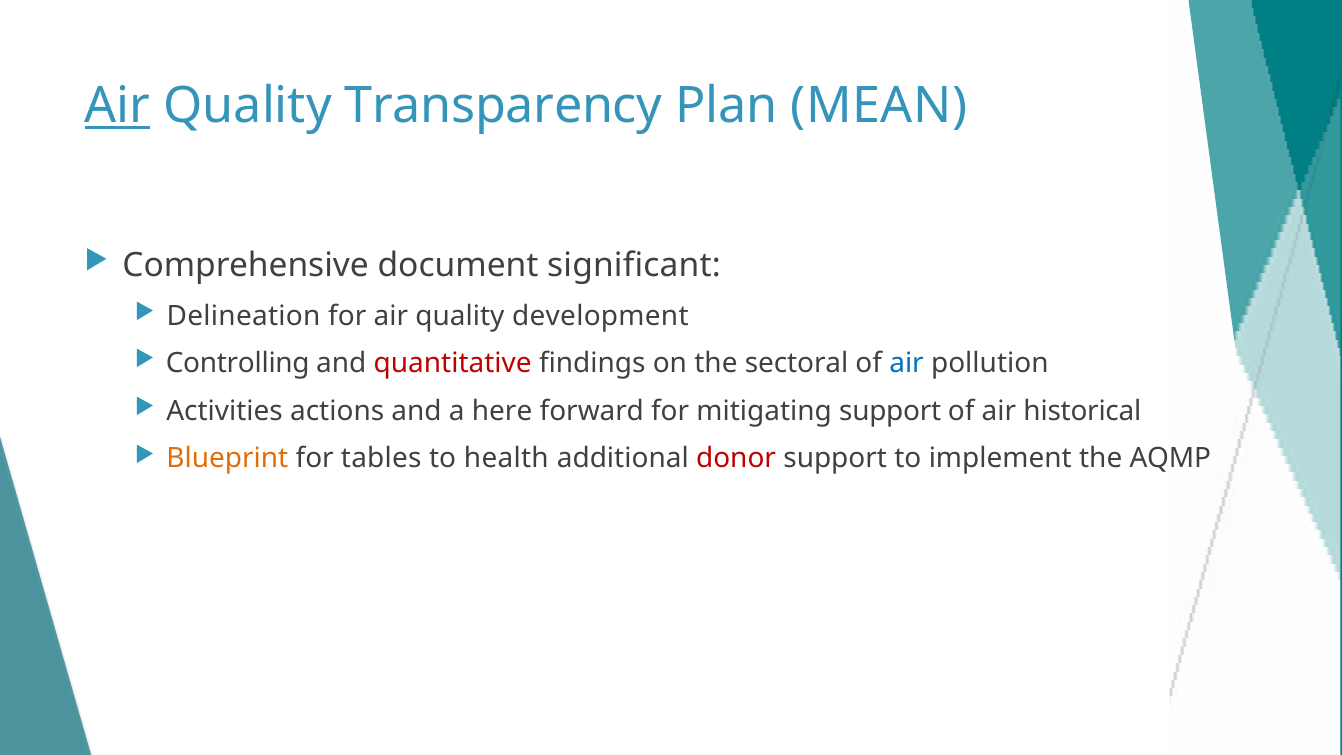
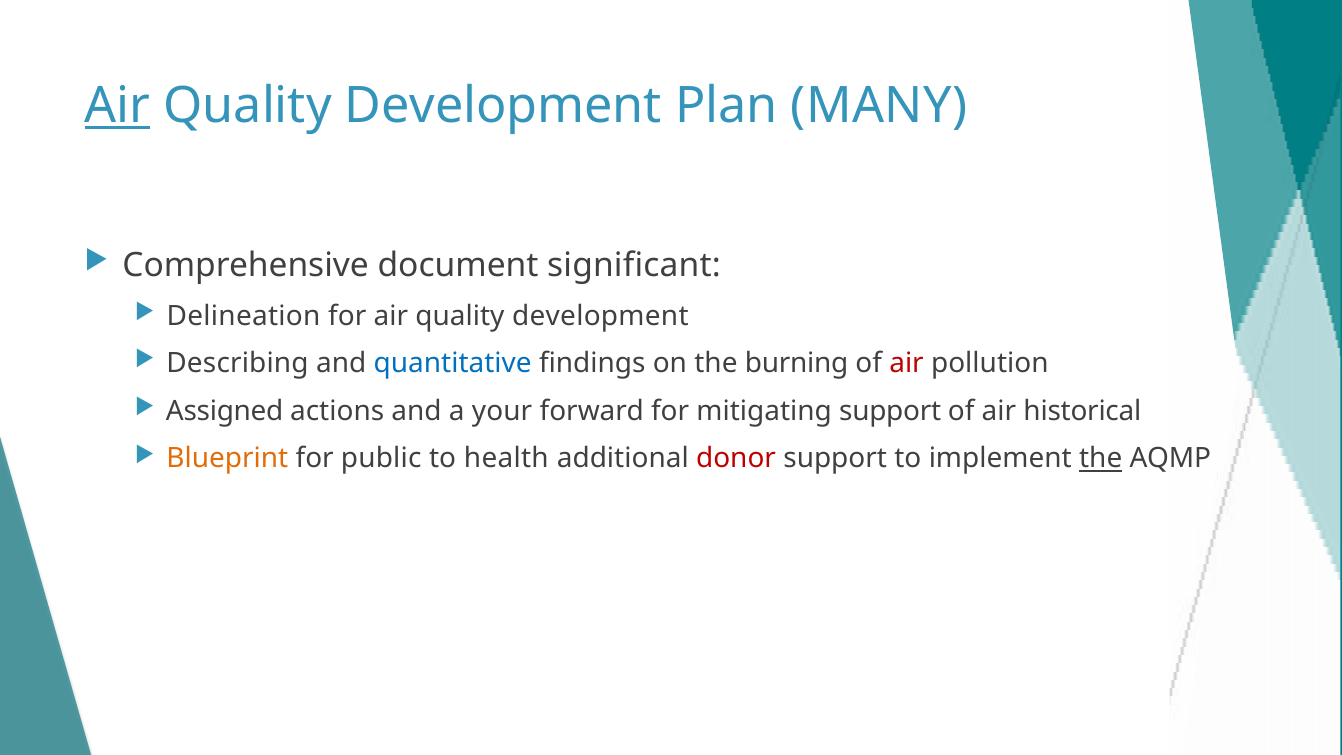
Transparency: Transparency -> Development (503, 106)
MEAN: MEAN -> MANY (879, 106)
Controlling: Controlling -> Describing (238, 363)
quantitative colour: red -> blue (453, 363)
sectoral: sectoral -> burning (797, 363)
air colour: blue -> red (907, 363)
Activities: Activities -> Assigned (225, 411)
here: here -> your (502, 411)
tables: tables -> public (381, 459)
the underline: none -> present (1101, 459)
